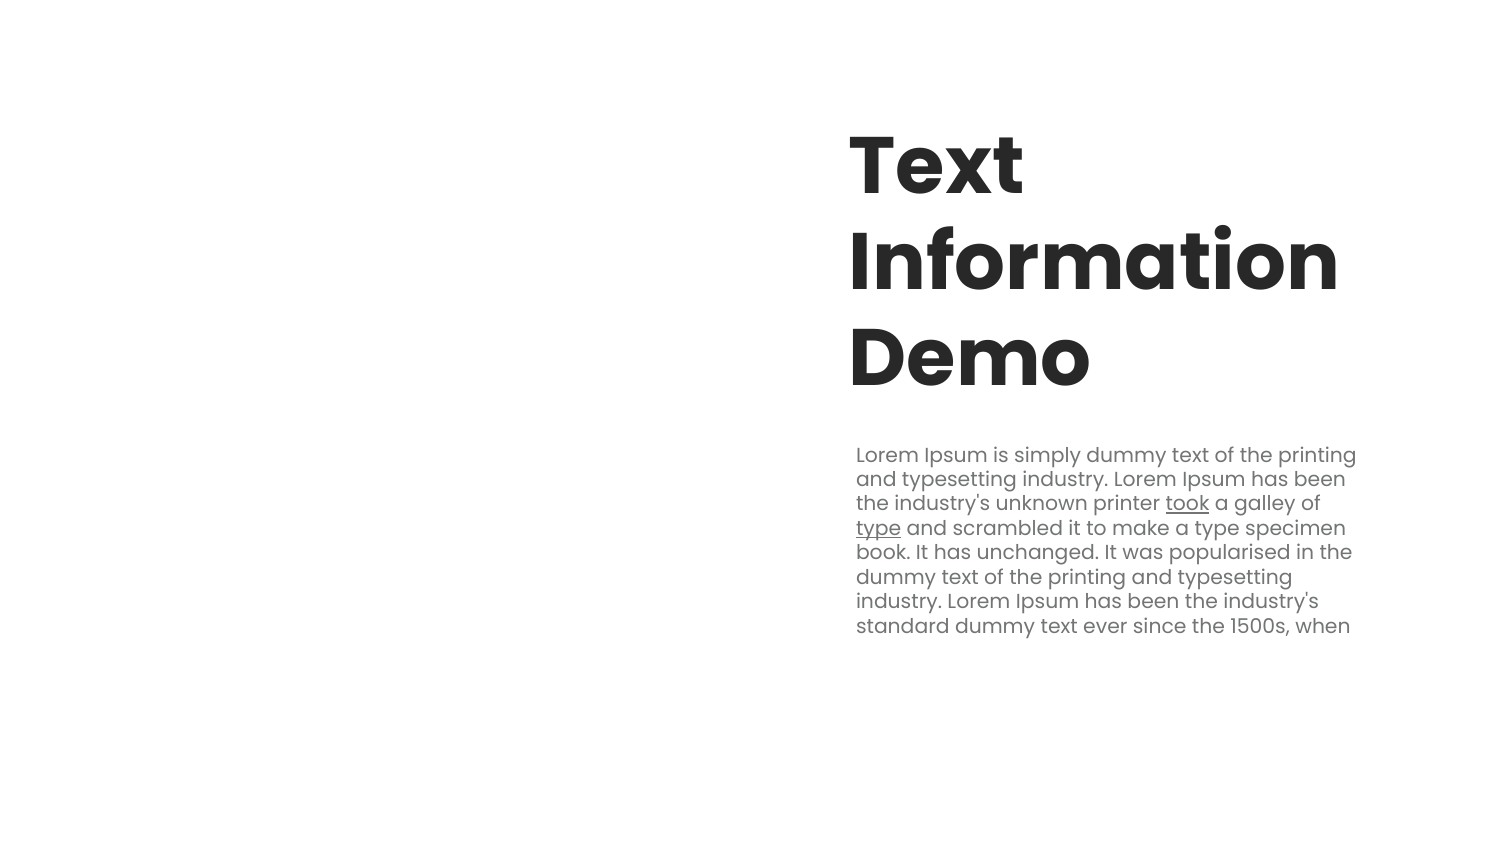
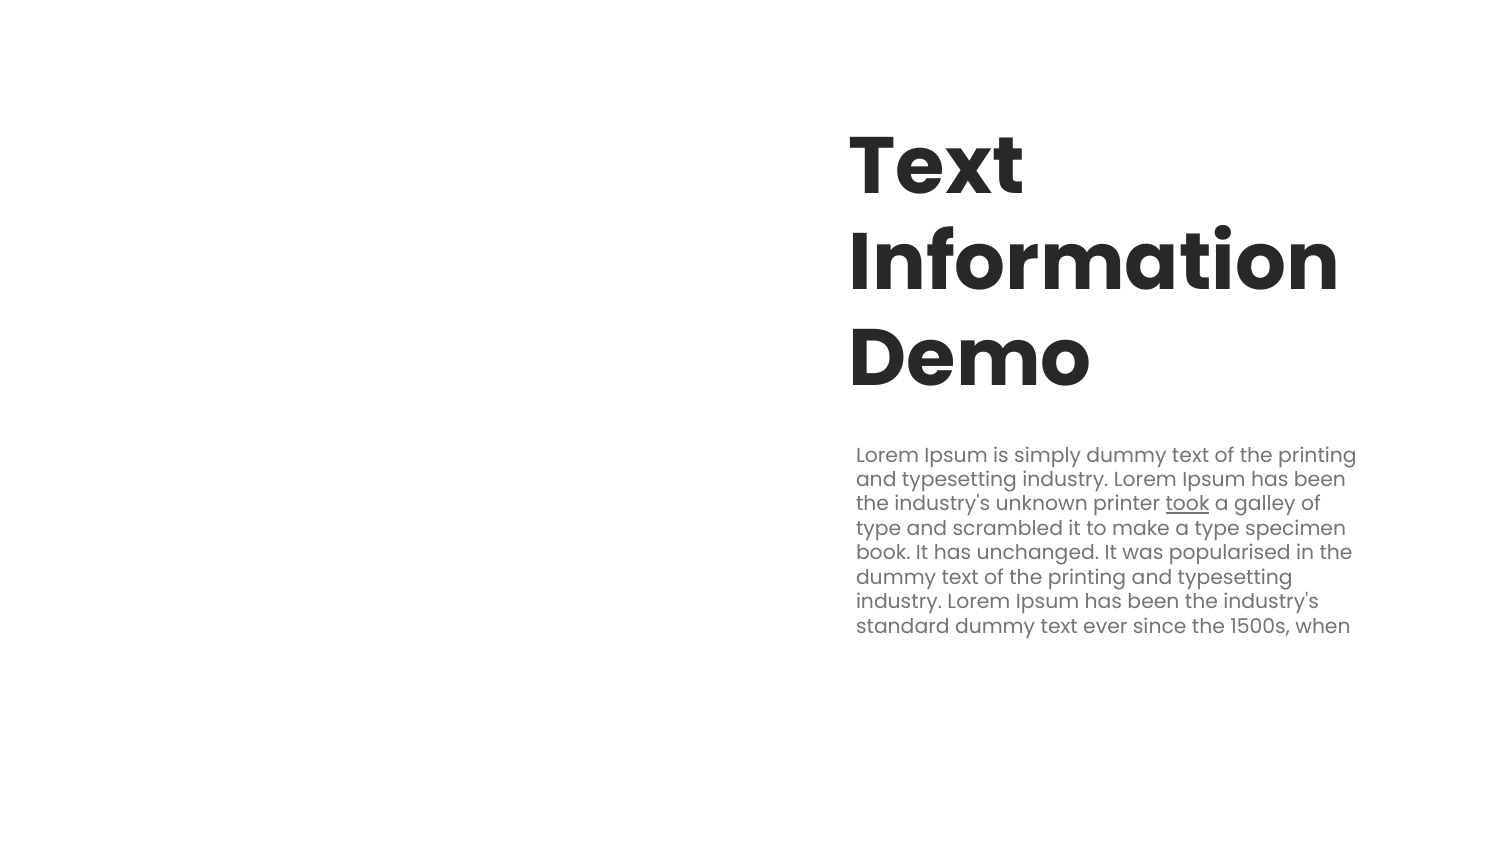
type underline: present -> none (879, 529)
